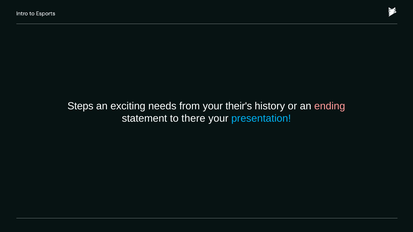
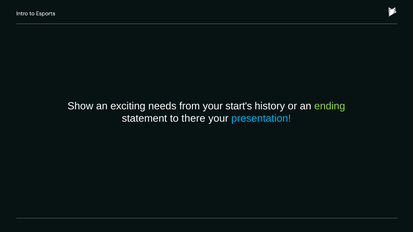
Steps: Steps -> Show (80, 106)
their's: their's -> start's (239, 106)
ending colour: pink -> light green (330, 106)
